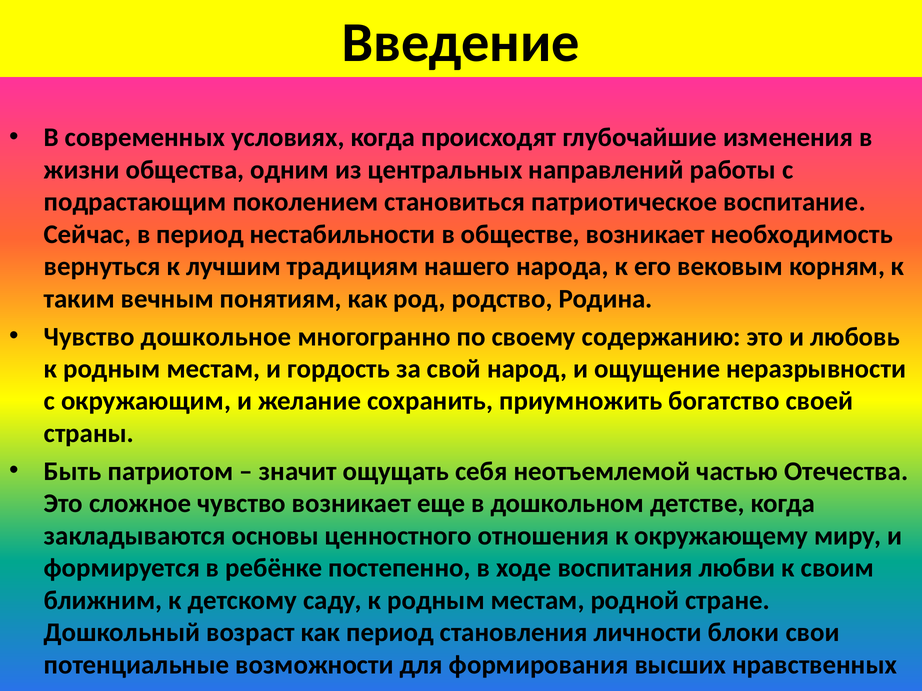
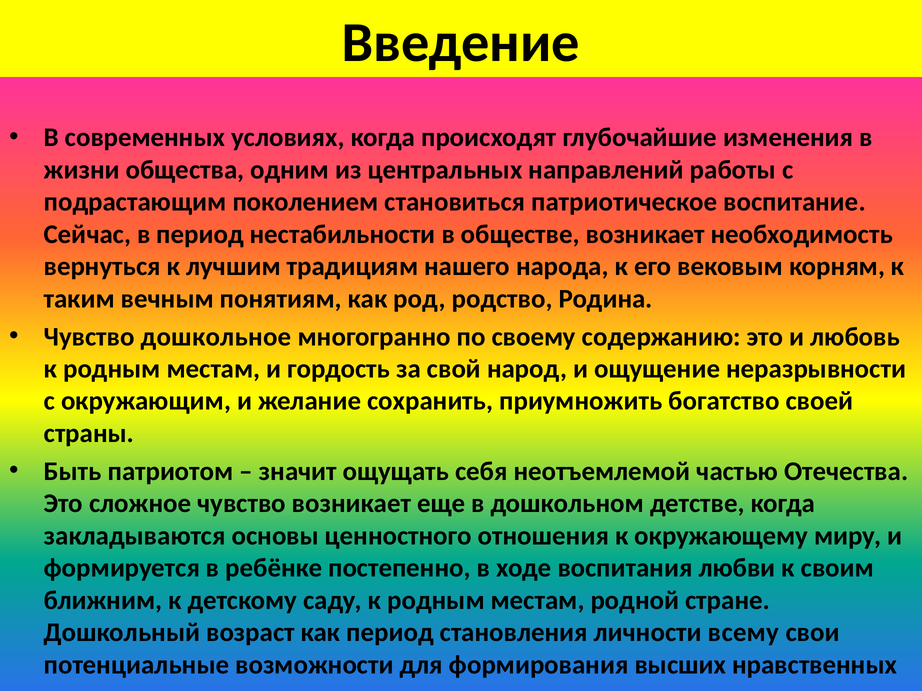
блоки: блоки -> всему (743, 633)
